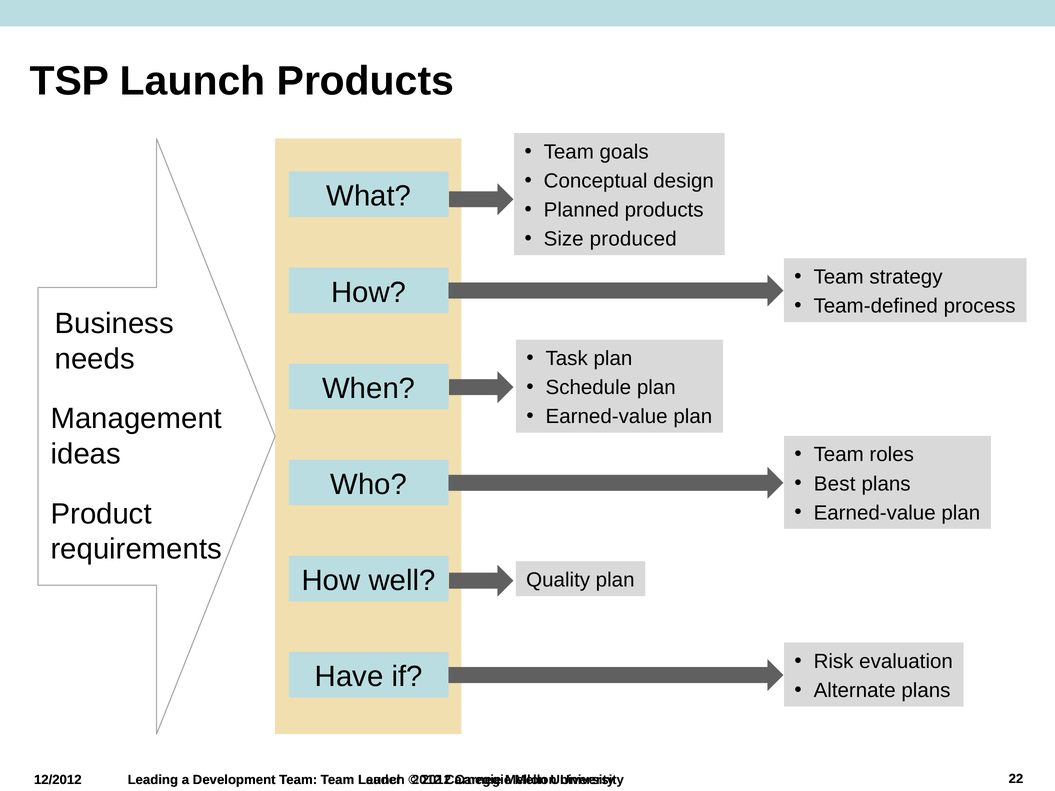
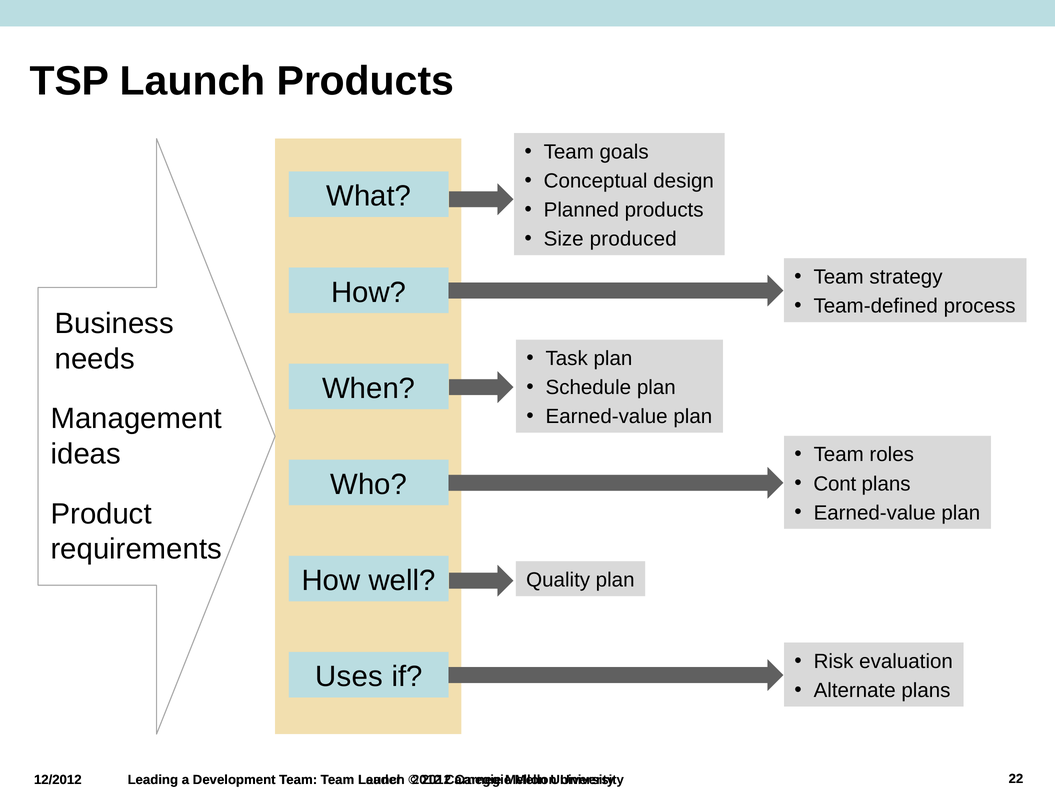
Best: Best -> Cont (835, 484)
Have: Have -> Uses (349, 677)
